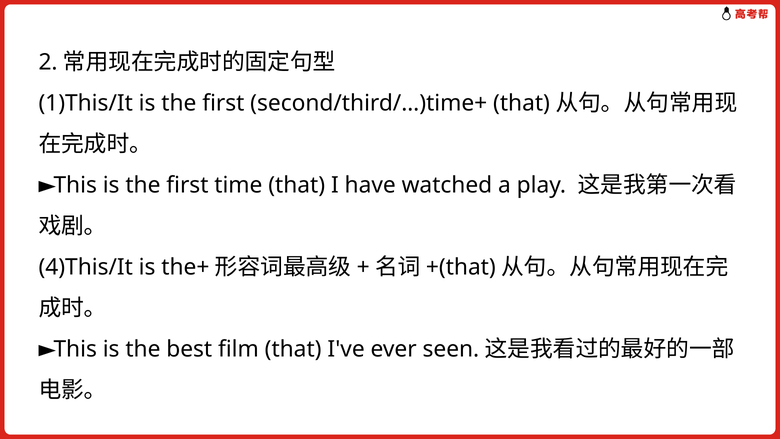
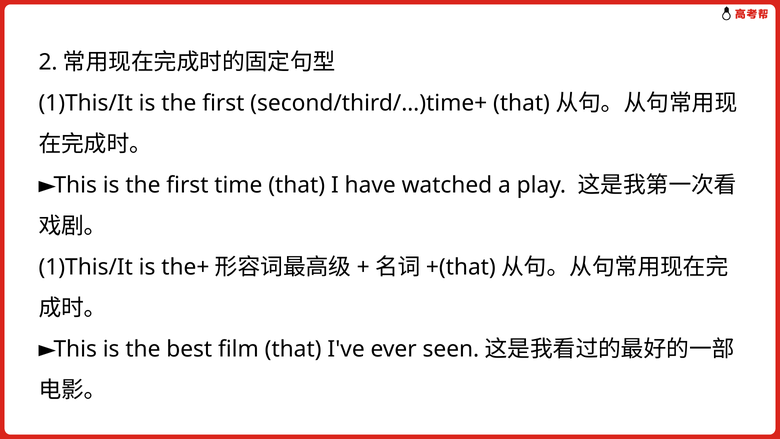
4)This/It: 4)This/It -> 1)This/It (86, 267)
